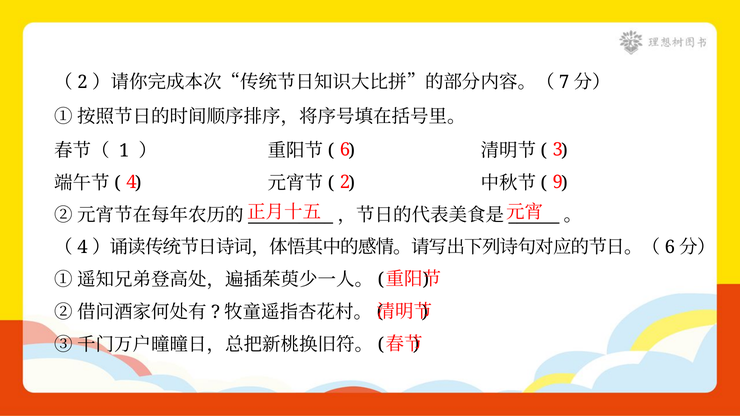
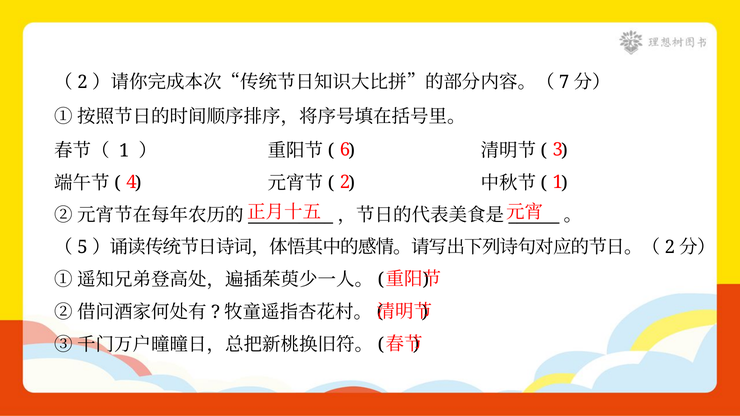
2 9: 9 -> 1 (558, 182)
4: 4 -> 5 (82, 247)
6: 6 -> 2 (670, 247)
